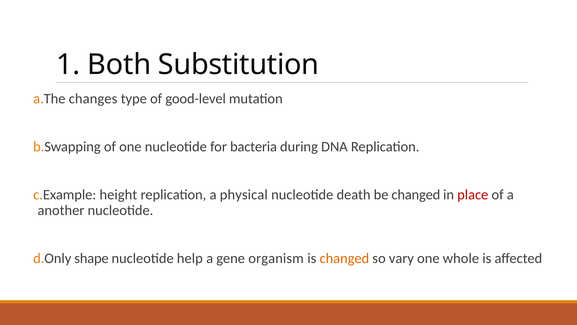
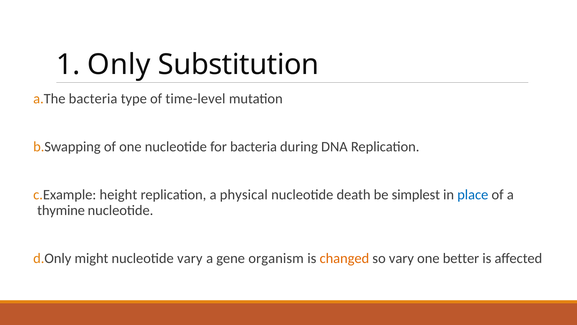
Both: Both -> Only (119, 65)
changes: changes -> bacteria (93, 99)
good-level: good-level -> time-level (195, 99)
be changed: changed -> simplest (416, 194)
place colour: red -> blue (473, 194)
another: another -> thymine (61, 210)
shape: shape -> might (91, 258)
nucleotide help: help -> vary (190, 258)
whole: whole -> better (461, 258)
